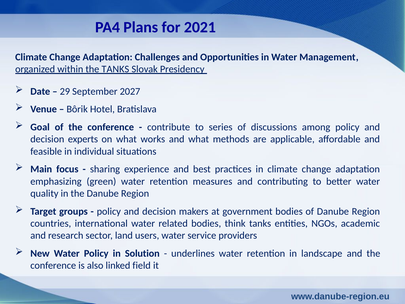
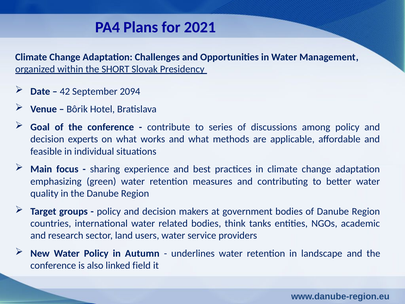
the TANKS: TANKS -> SHORT (115, 69)
29: 29 -> 42 (65, 91)
2027: 2027 -> 2094 (130, 91)
Solution: Solution -> Autumn (142, 253)
